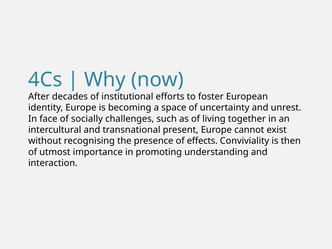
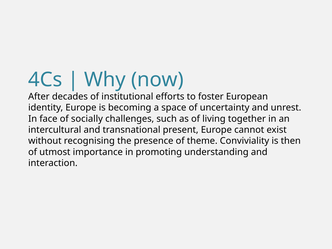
effects: effects -> theme (202, 141)
